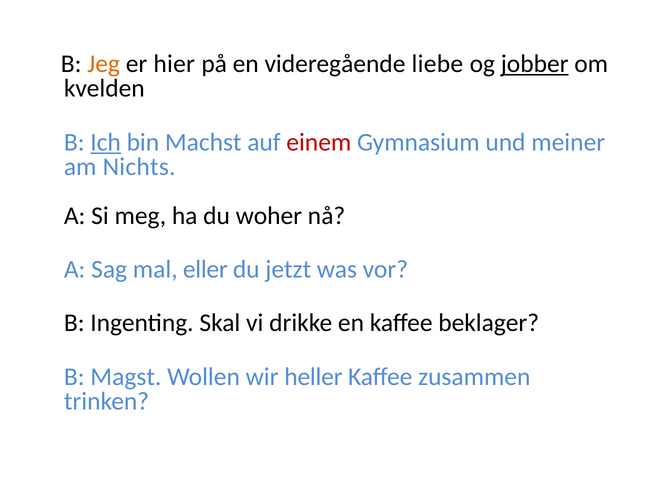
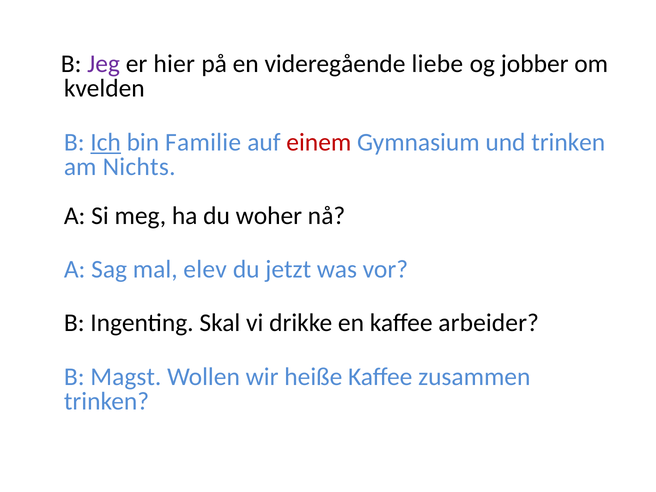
Jeg colour: orange -> purple (104, 64)
jobber underline: present -> none (535, 64)
Machst: Machst -> Familie (203, 142)
und meiner: meiner -> trinken (568, 142)
eller: eller -> elev (205, 269)
beklager: beklager -> arbeider (489, 323)
heller: heller -> heiße (313, 377)
